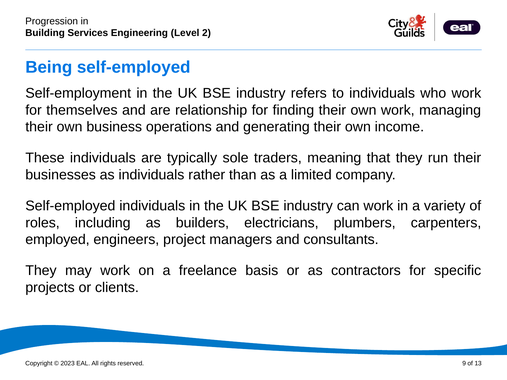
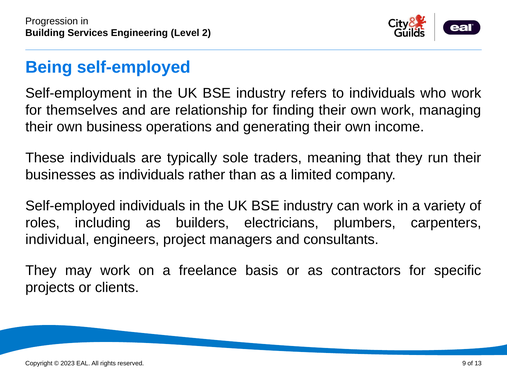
employed: employed -> individual (57, 240)
